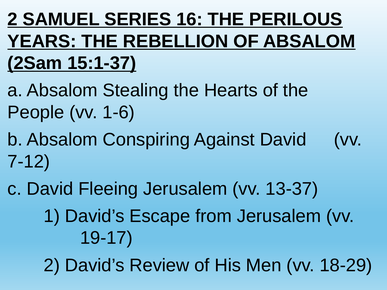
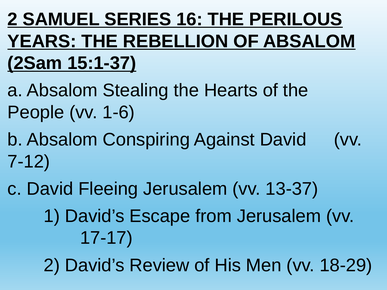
19-17: 19-17 -> 17-17 (106, 238)
